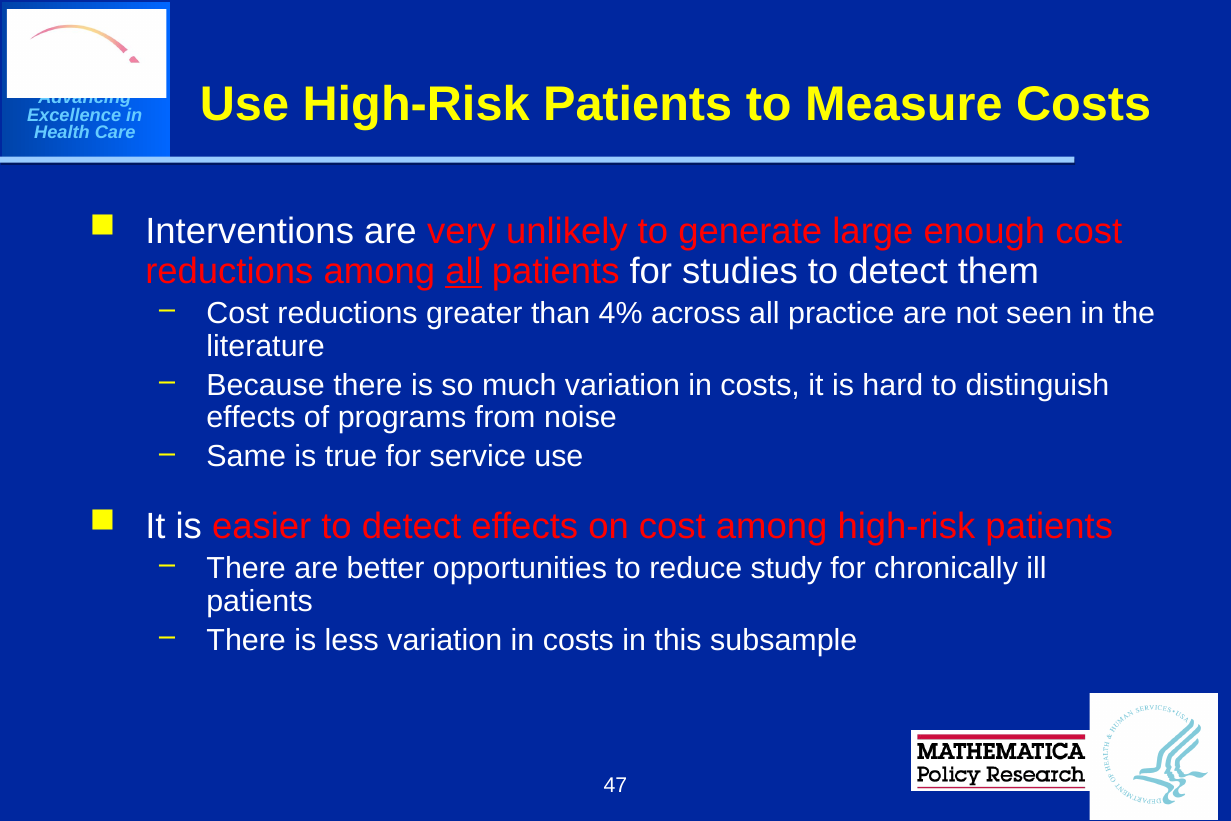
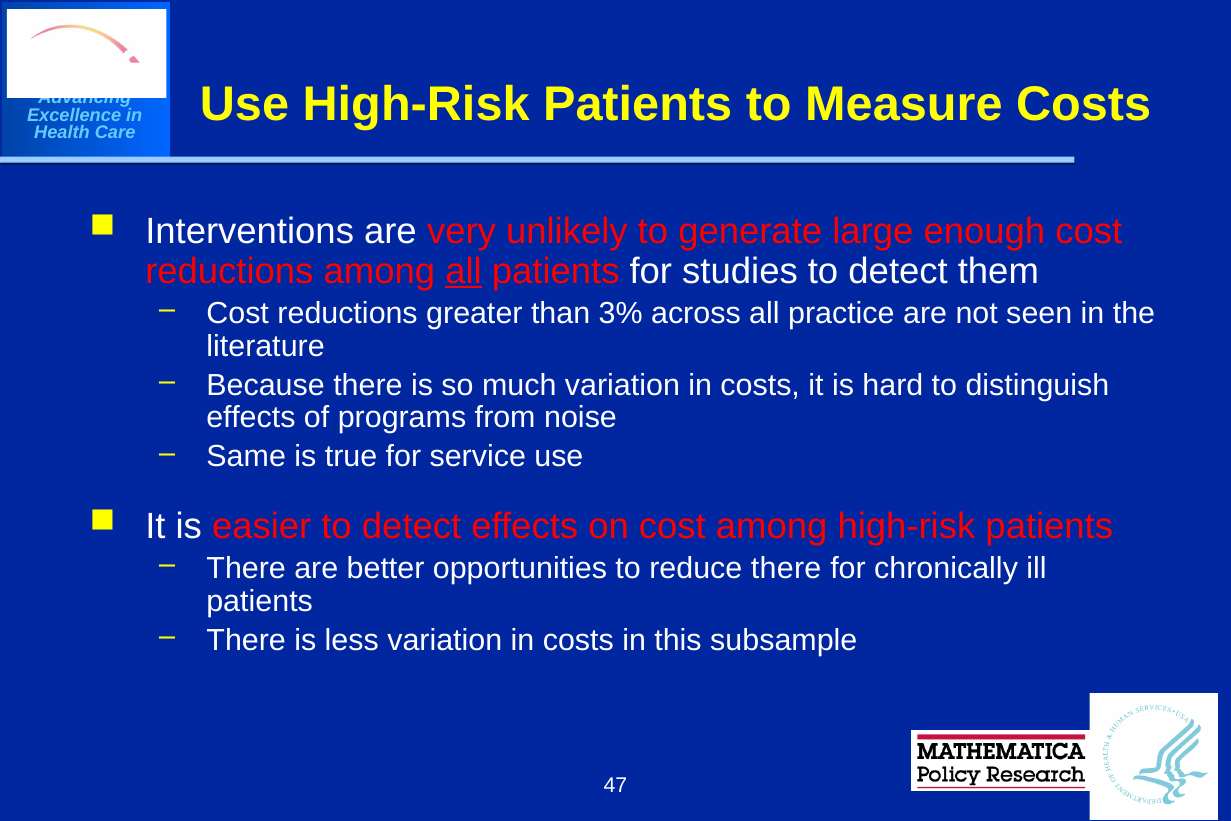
4%: 4% -> 3% (621, 313)
reduce study: study -> there (786, 568)
